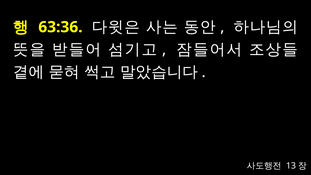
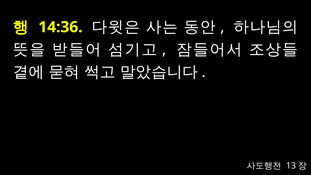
63:36: 63:36 -> 14:36 (60, 27)
